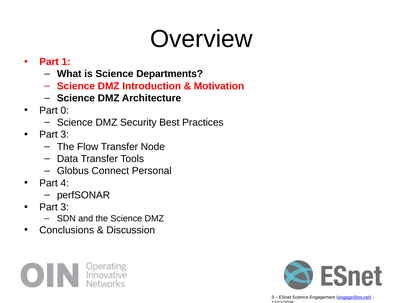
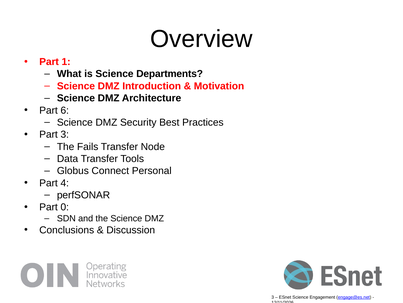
0: 0 -> 6 (65, 110)
Flow: Flow -> Fails (88, 146)
3: 3 -> 0 (65, 207)
